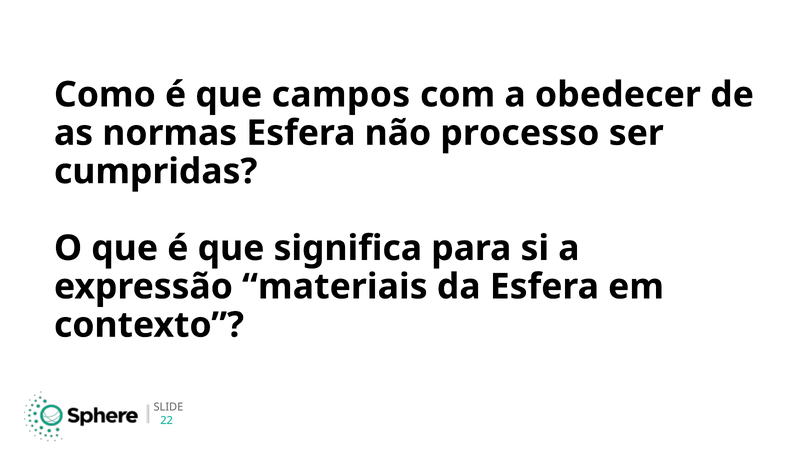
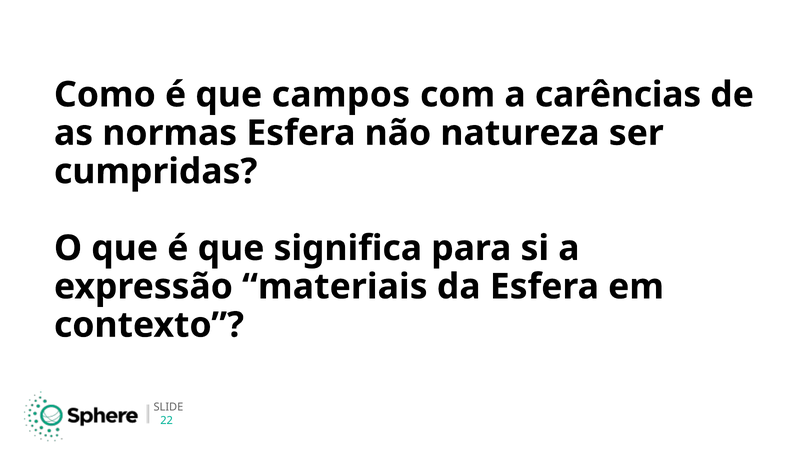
obedecer: obedecer -> carências (618, 95)
processo: processo -> natureza (520, 133)
